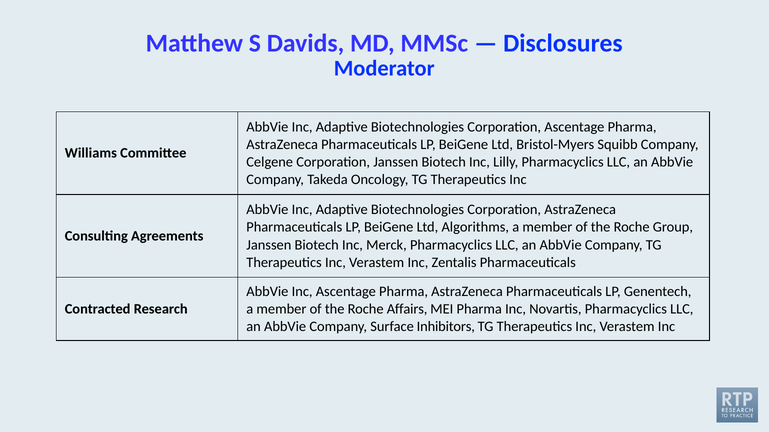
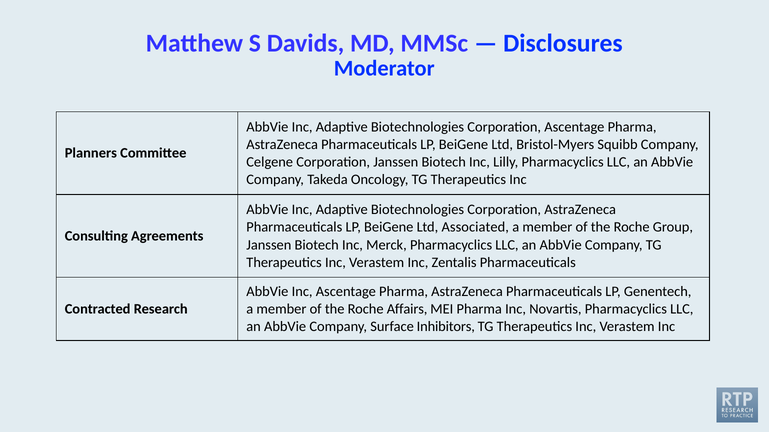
Williams: Williams -> Planners (91, 153)
Algorithms: Algorithms -> Associated (475, 228)
